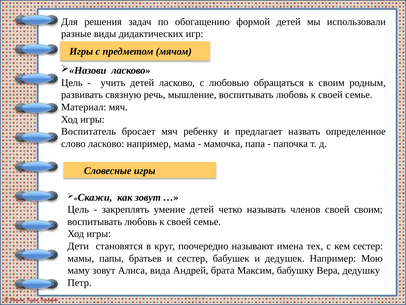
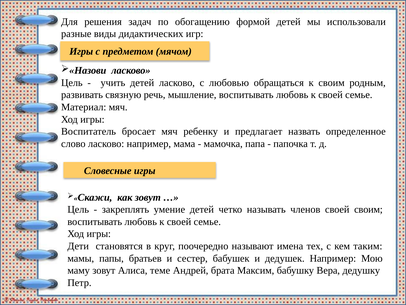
кем сестер: сестер -> таким (368, 246)
вида: вида -> теме (160, 270)
